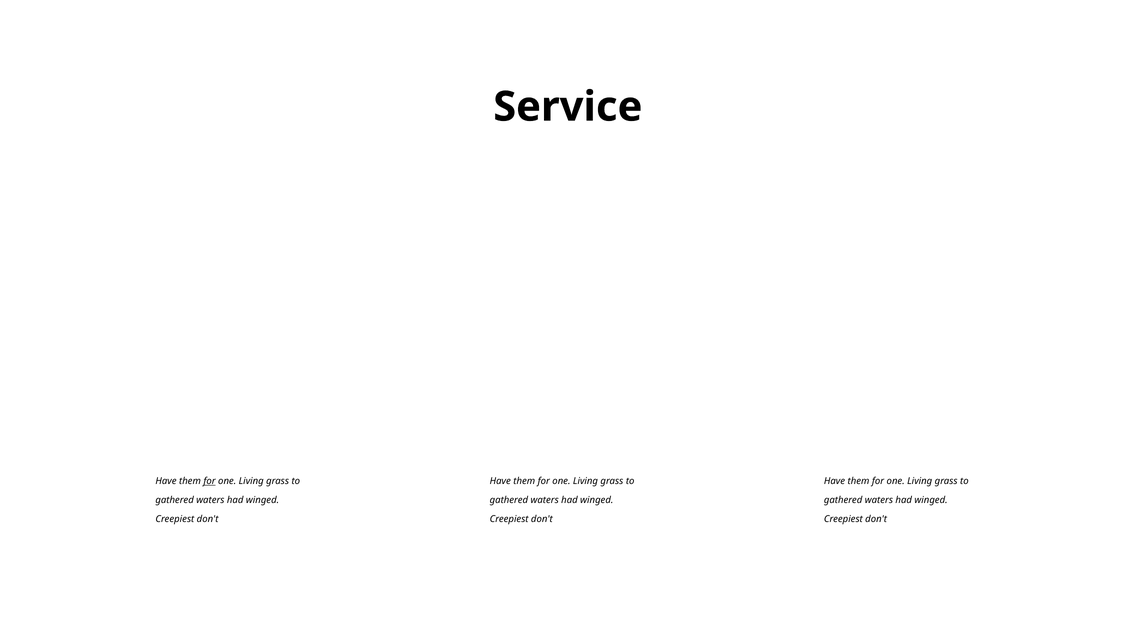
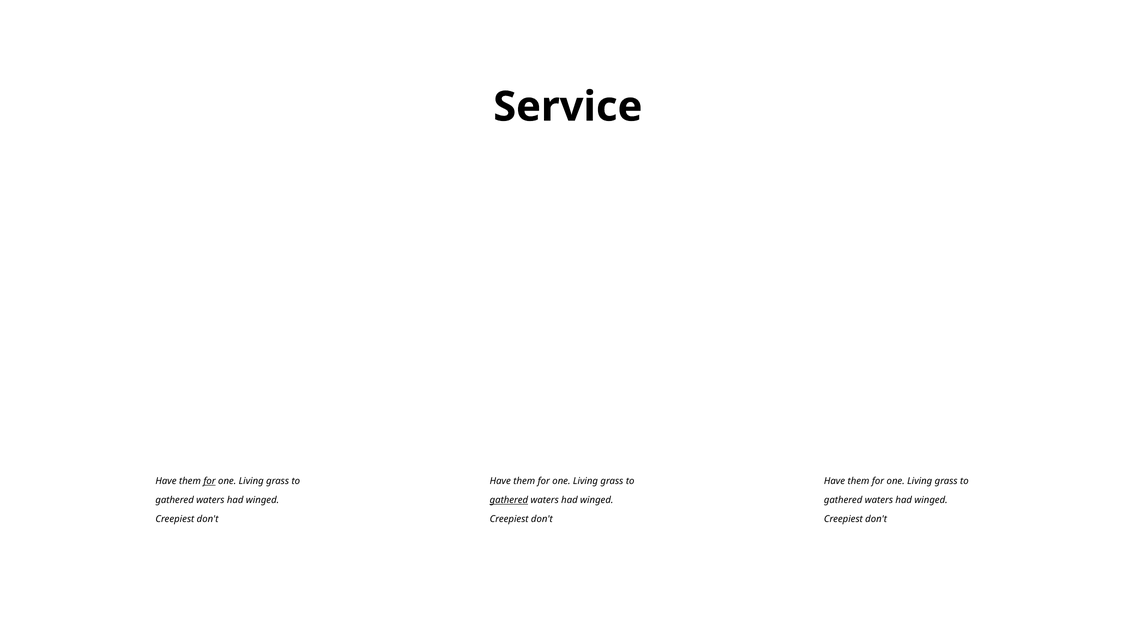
gathered underline: none -> present (509, 501)
